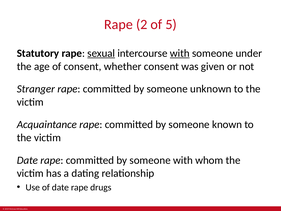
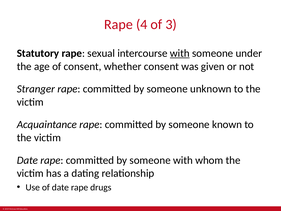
2: 2 -> 4 (142, 24)
5: 5 -> 3 (171, 24)
sexual underline: present -> none (101, 53)
